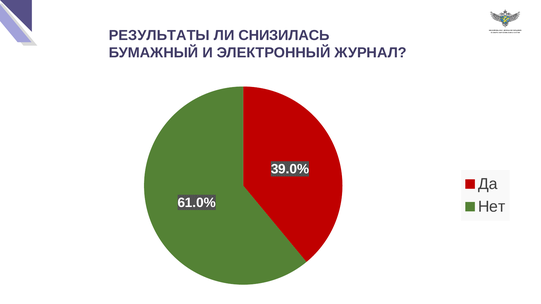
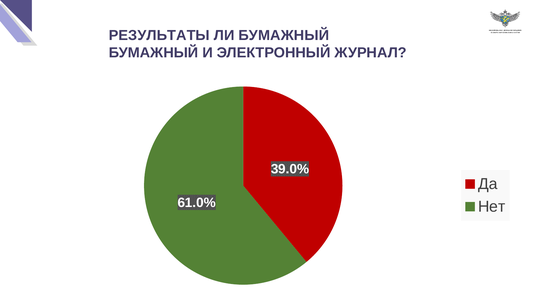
ЛИ СНИЗИЛАСЬ: СНИЗИЛАСЬ -> БУМАЖНЫЙ (284, 36)
